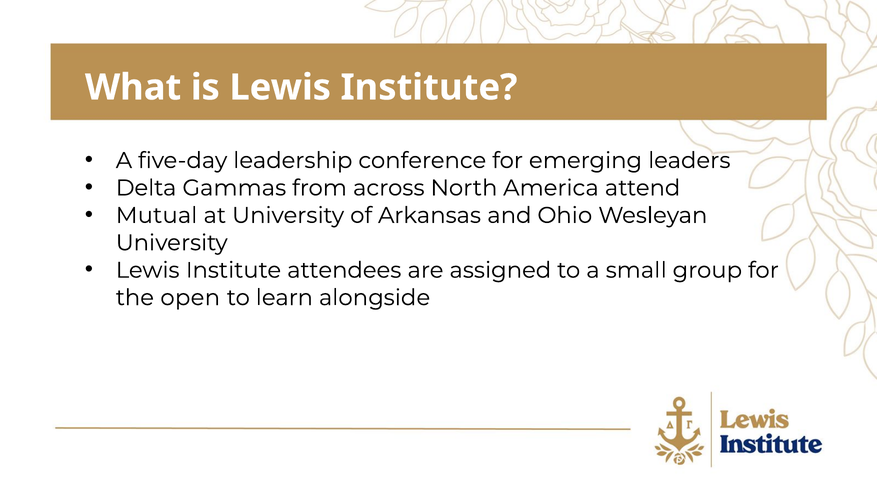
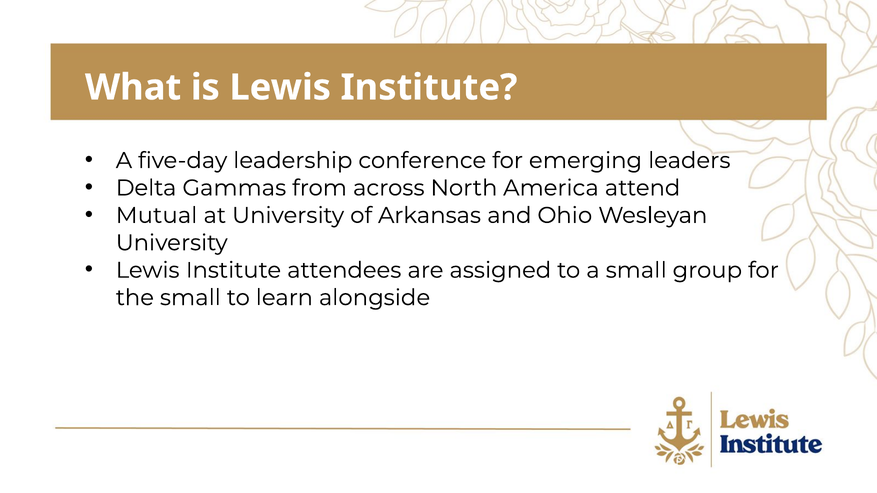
the open: open -> small (190, 298)
